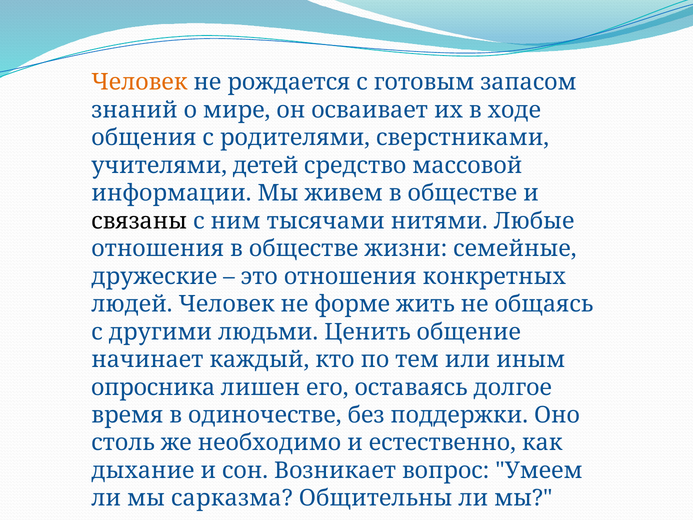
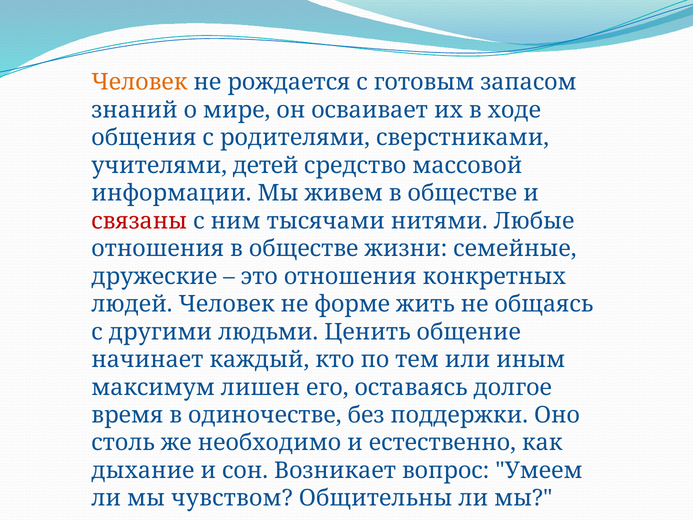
связаны colour: black -> red (139, 221)
опросника: опросника -> максимум (153, 387)
сарказма: сарказма -> чувством (232, 498)
